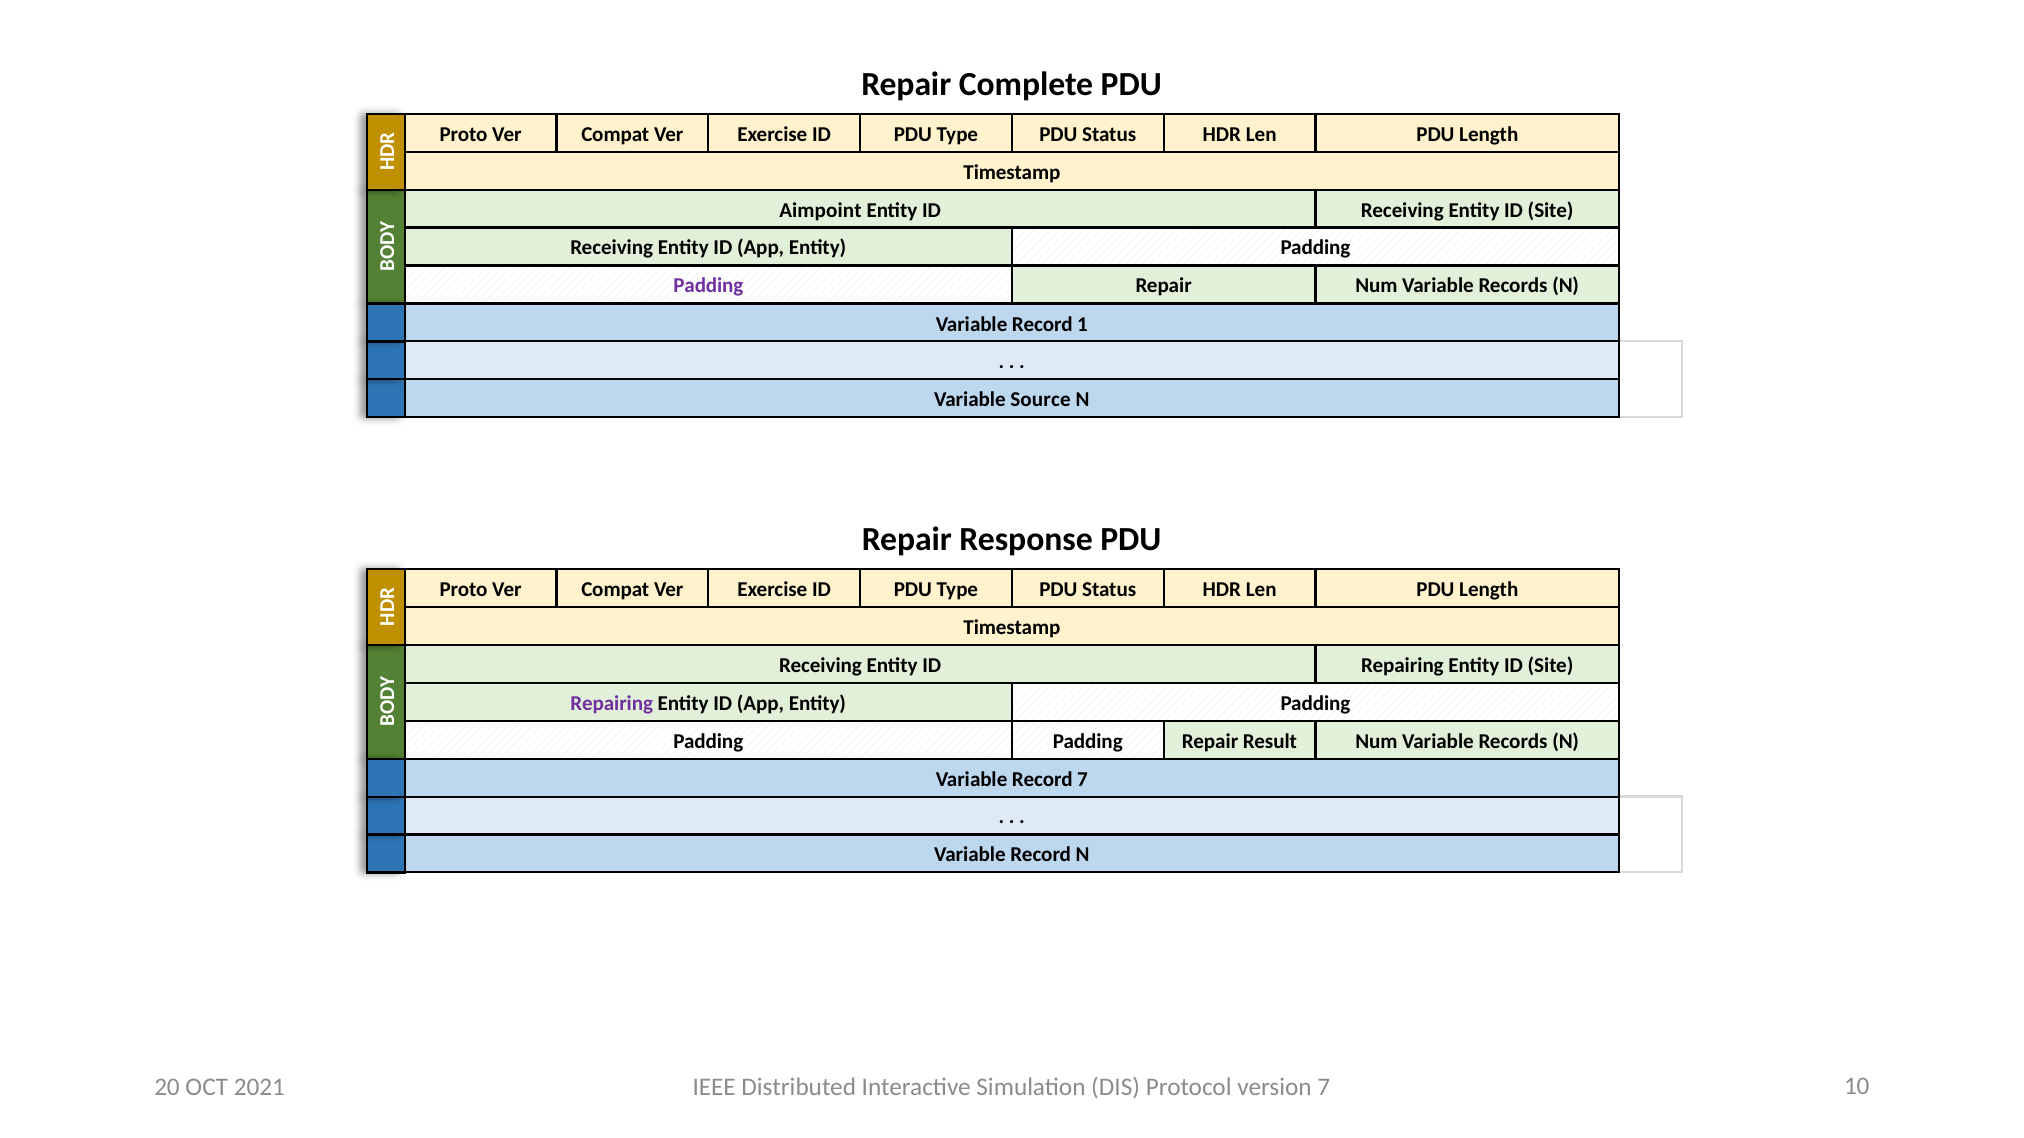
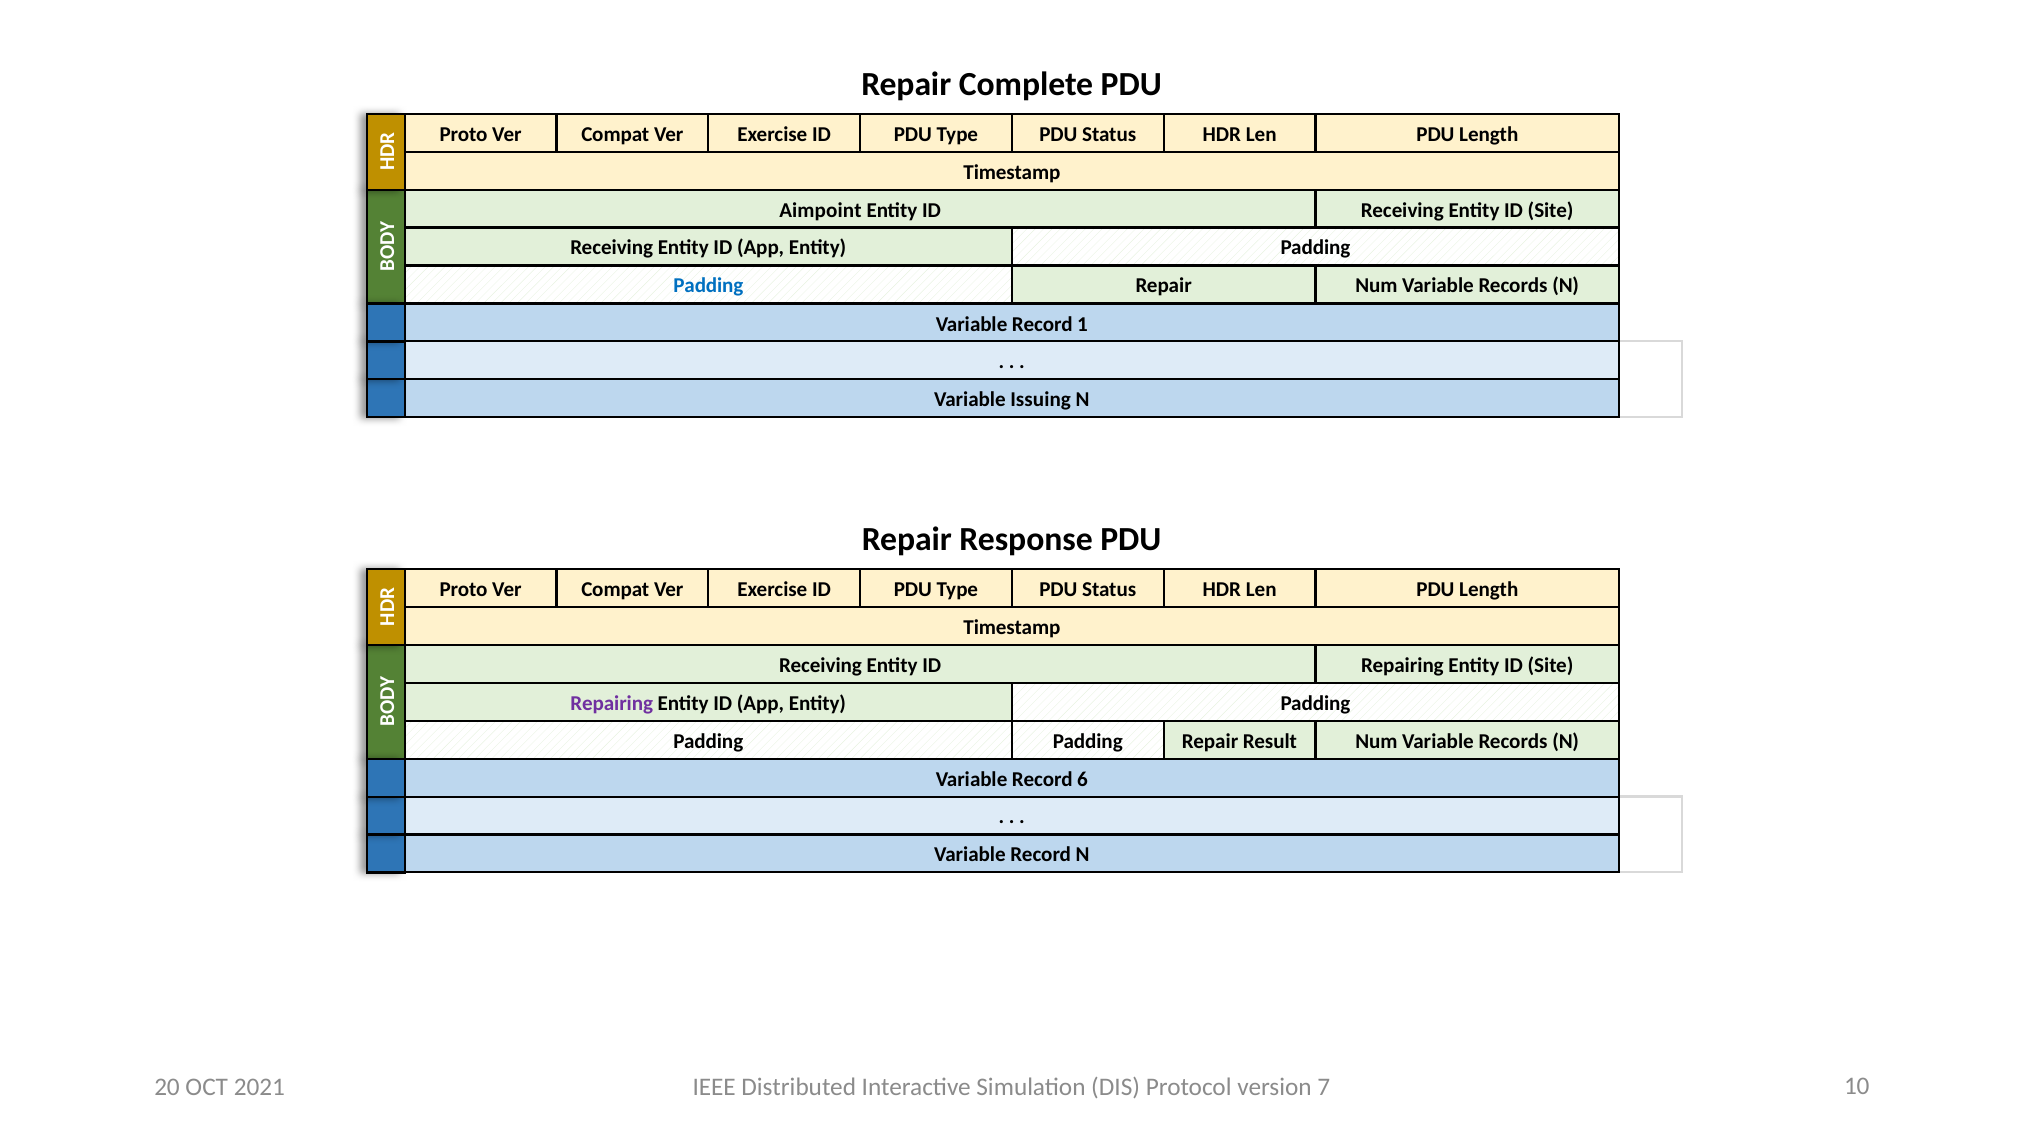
Padding colour: purple -> blue (708, 286)
Source: Source -> Issuing (1041, 400)
Record 7: 7 -> 6 (1083, 780)
